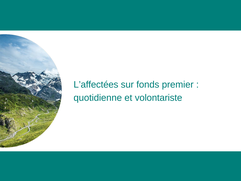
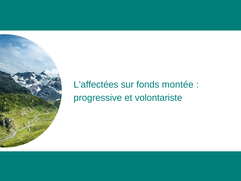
premier: premier -> montée (178, 84)
quotidienne: quotidienne -> progressive (98, 98)
